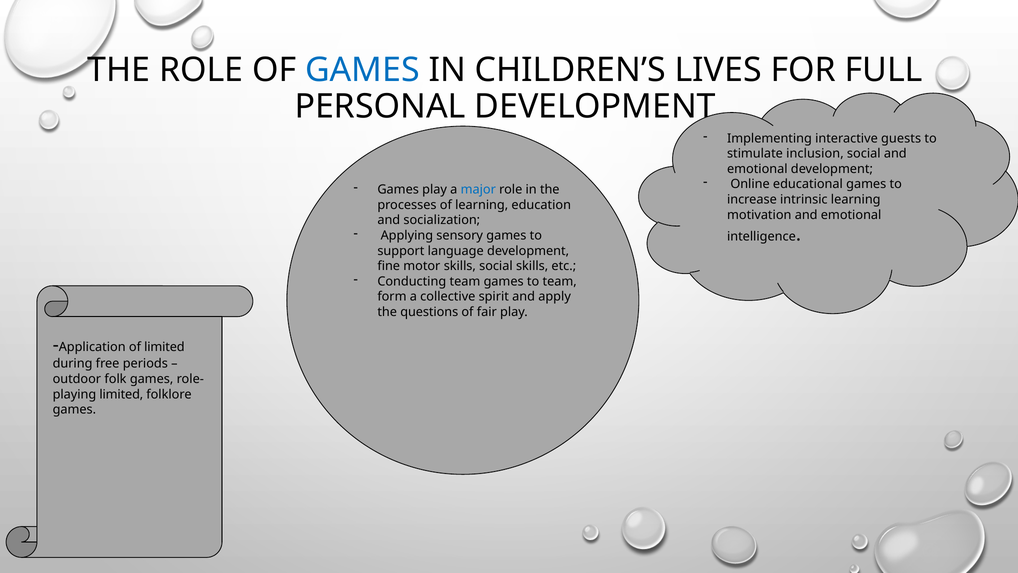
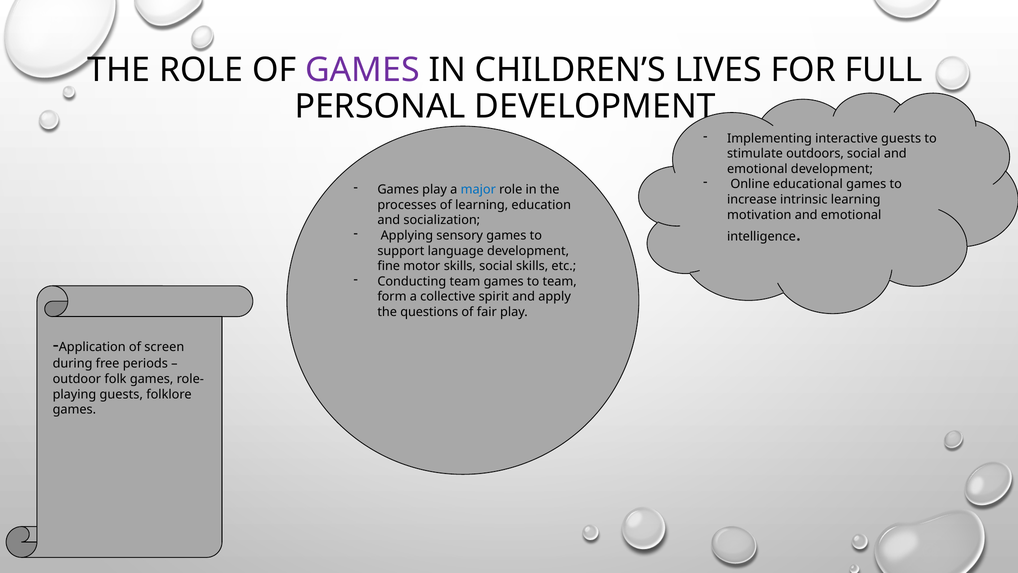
GAMES colour: blue -> purple (362, 70)
inclusion: inclusion -> outdoors (815, 154)
of limited: limited -> screen (164, 347)
limited: limited -> guests (121, 394)
